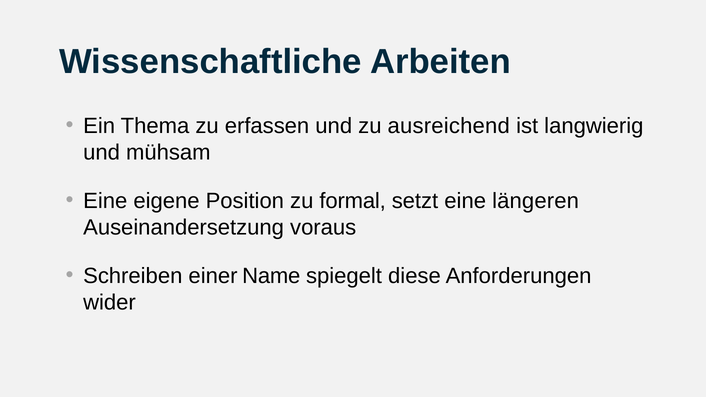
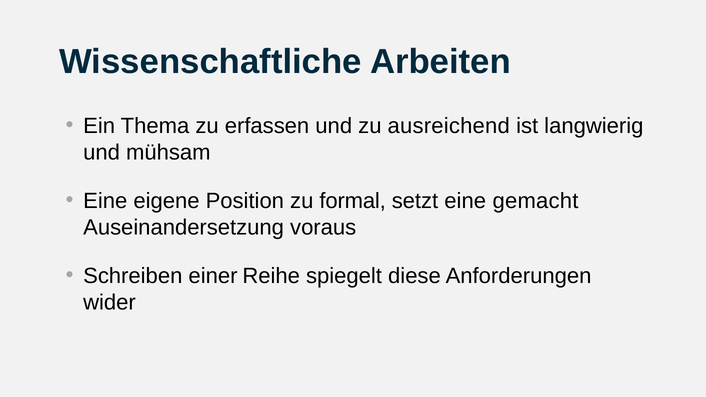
längeren: längeren -> gemacht (535, 201)
Name: Name -> Reihe (271, 276)
